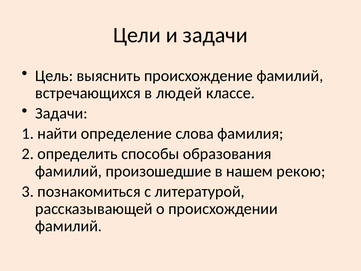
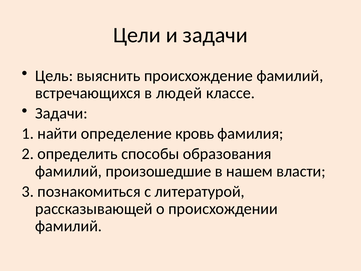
слова: слова -> кровь (195, 134)
рекою: рекою -> власти (301, 171)
